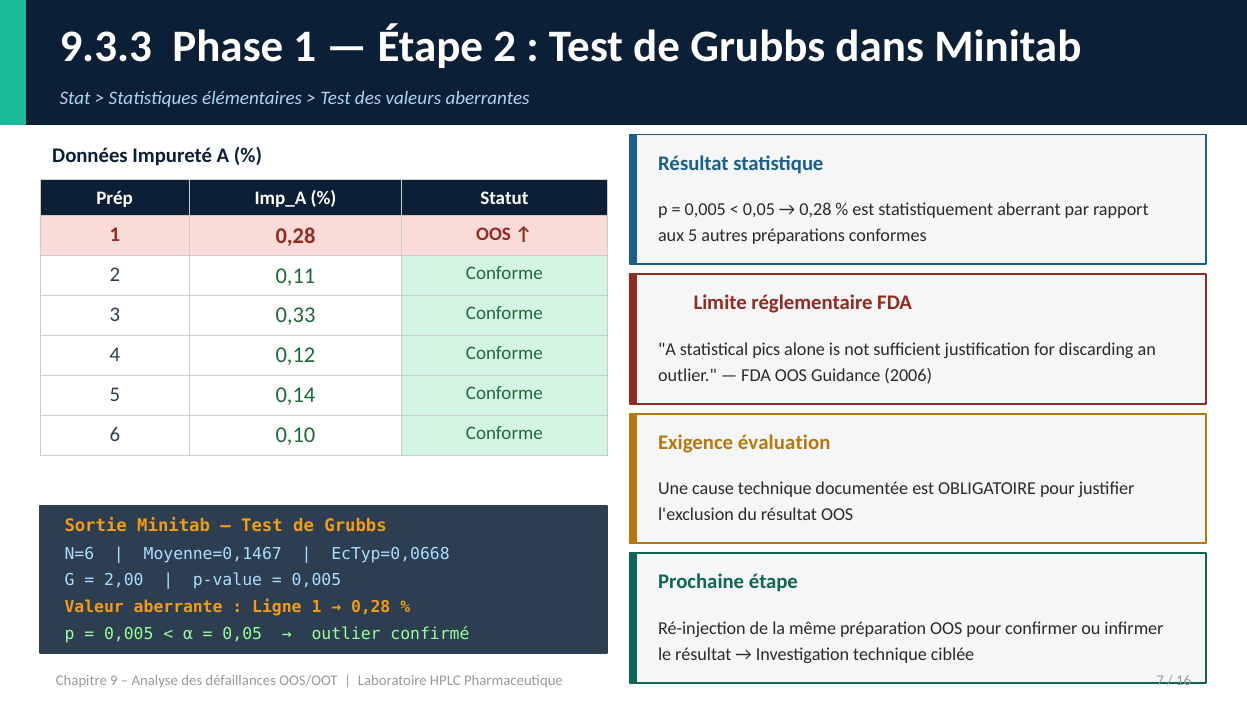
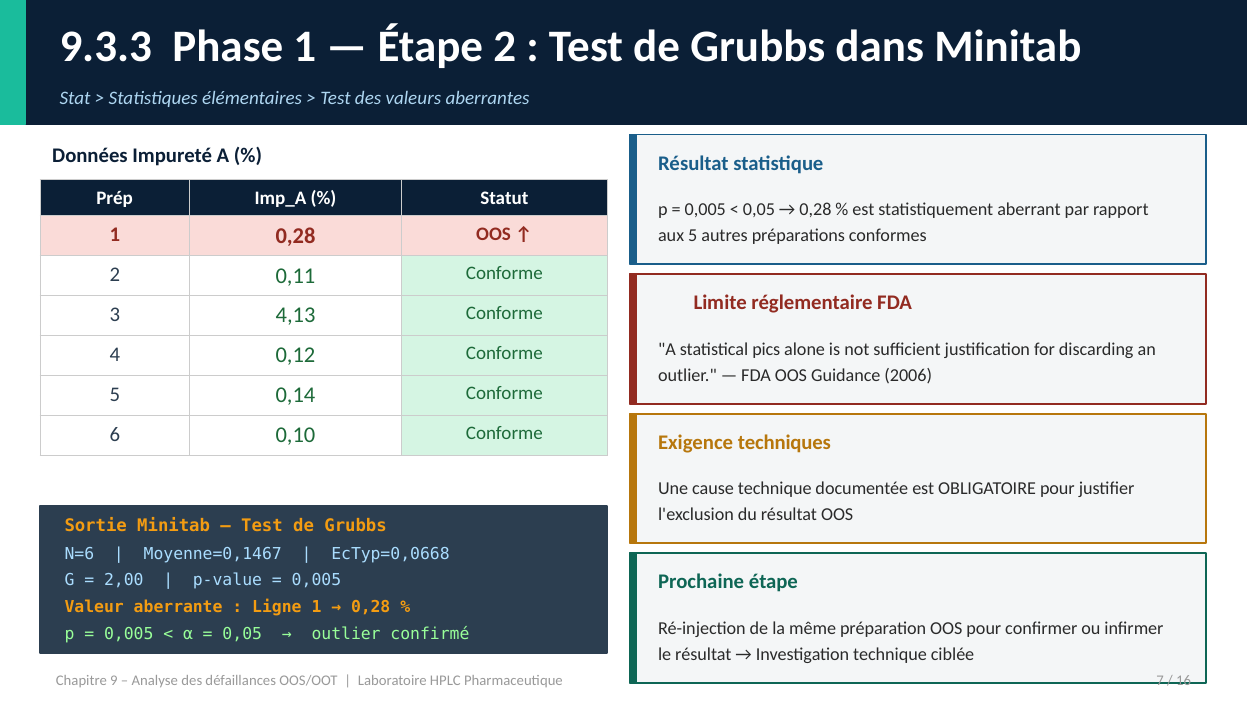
0,33: 0,33 -> 4,13 (296, 316)
évaluation: évaluation -> techniques (784, 443)
